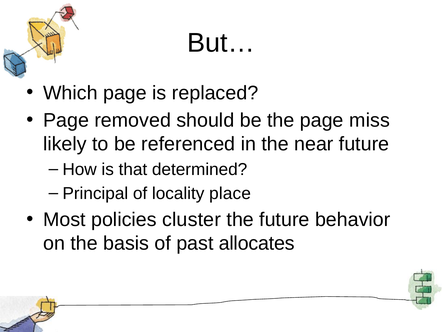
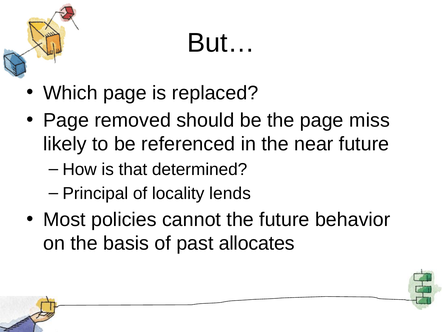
place: place -> lends (230, 193)
cluster: cluster -> cannot (192, 219)
